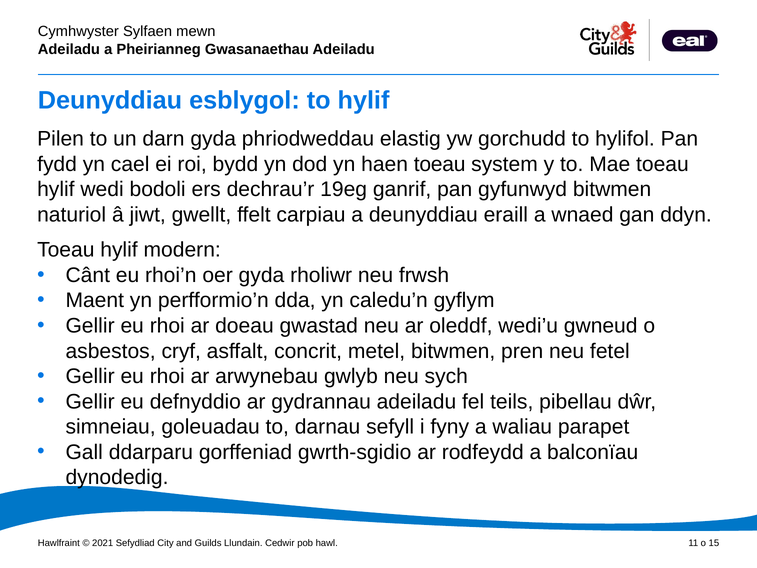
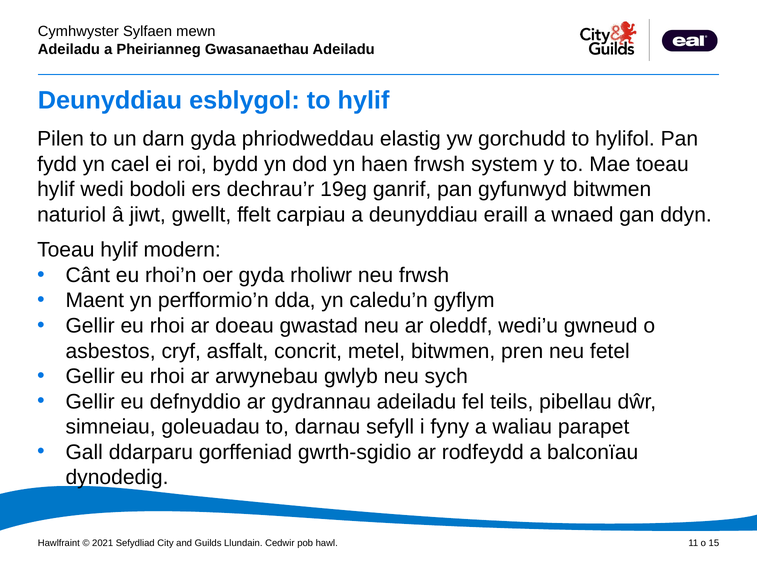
haen toeau: toeau -> frwsh (439, 164)
